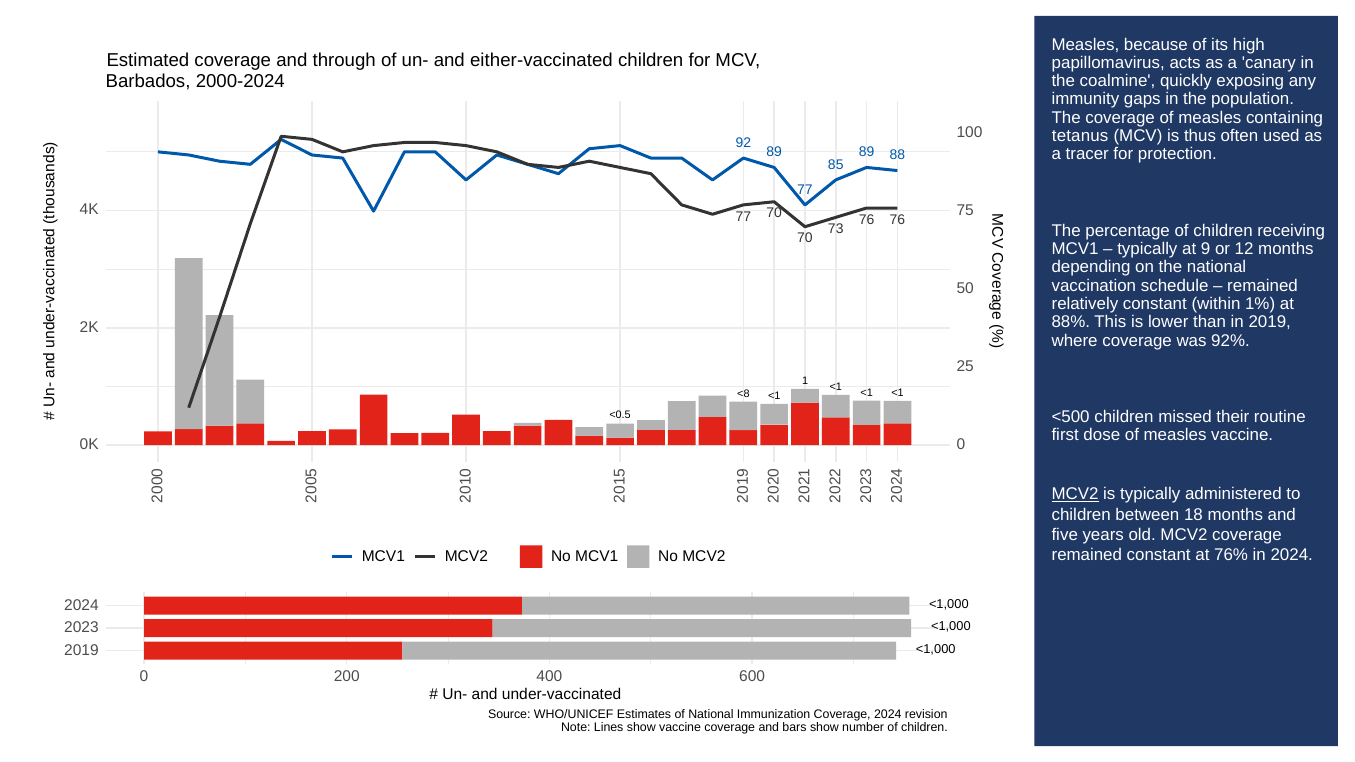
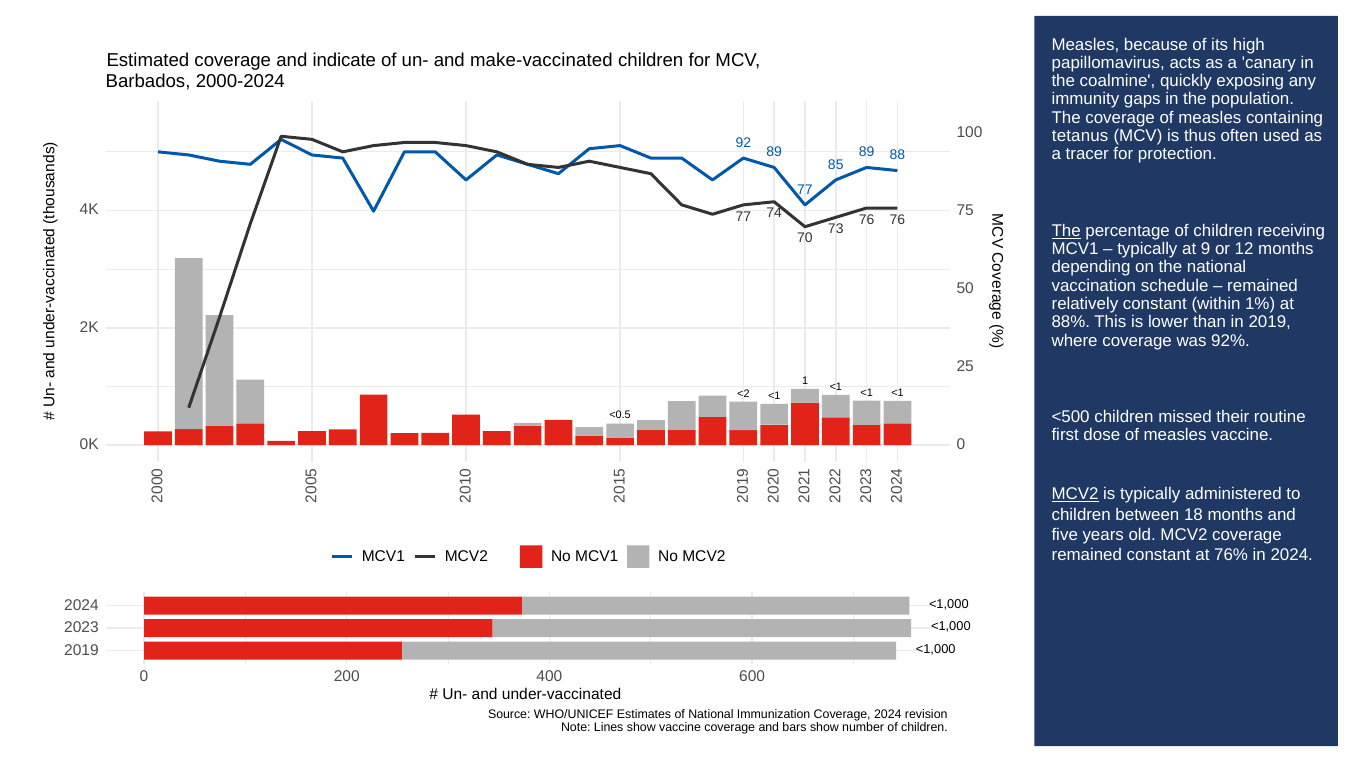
through: through -> indicate (344, 60)
either-vaccinated: either-vaccinated -> make-vaccinated (541, 60)
77 70: 70 -> 74 (774, 213)
The underline: none -> present (1066, 231)
<8: <8 -> <2 (743, 394)
